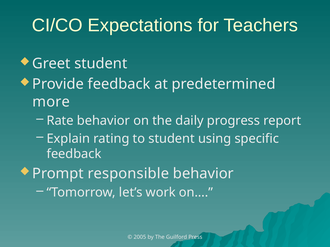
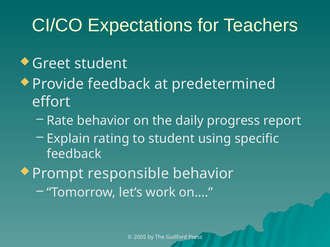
more: more -> effort (51, 102)
